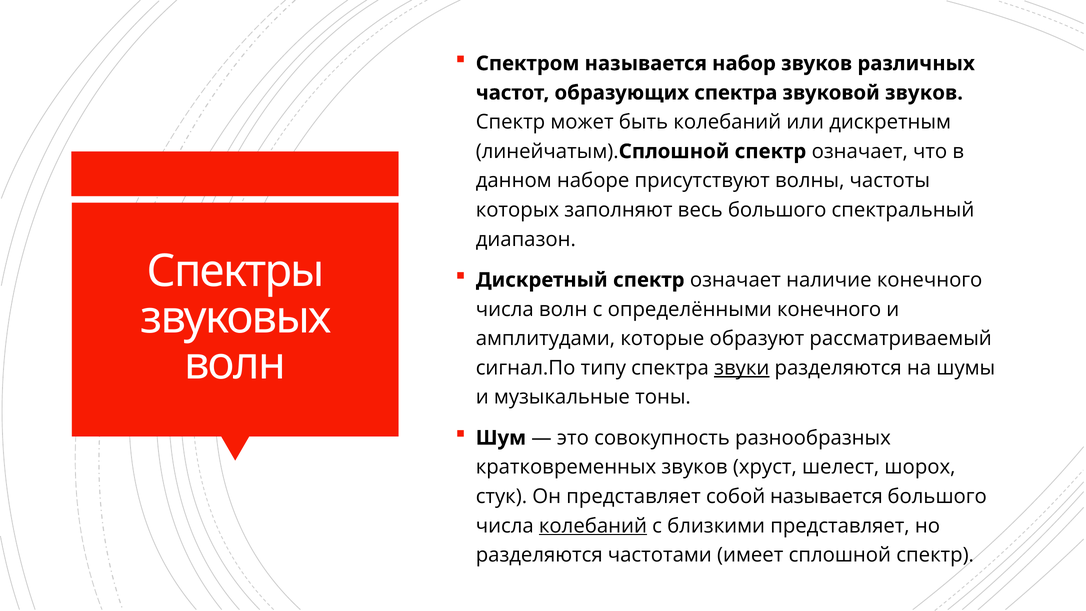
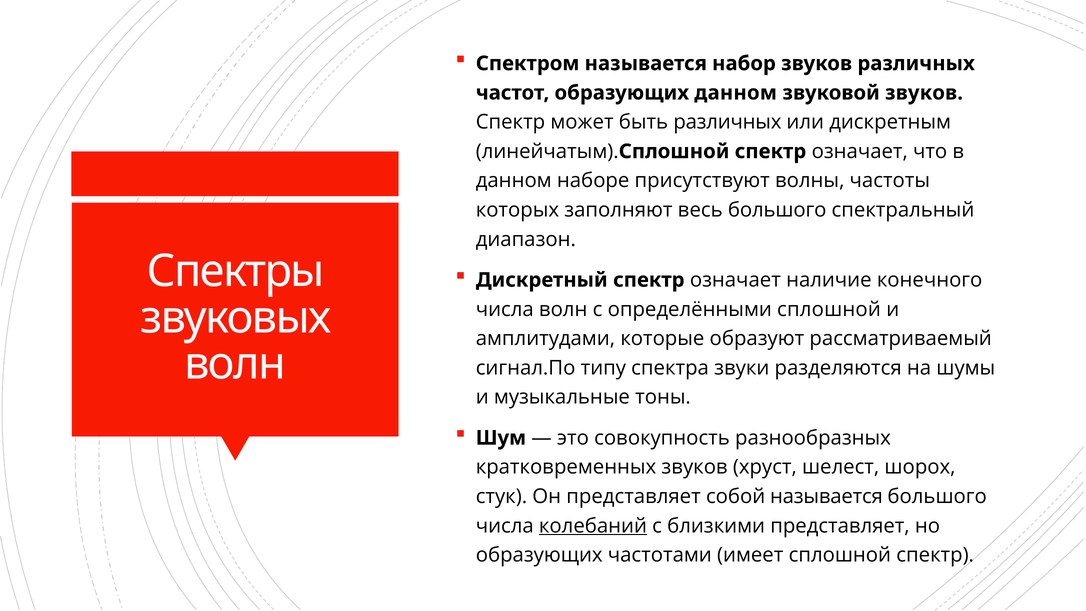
образующих спектра: спектра -> данном (736, 93)
быть колебаний: колебаний -> различных (727, 122)
определёнными конечного: конечного -> сплошной (829, 309)
звуки underline: present -> none (742, 368)
разделяются: разделяются -> образующих (539, 555)
